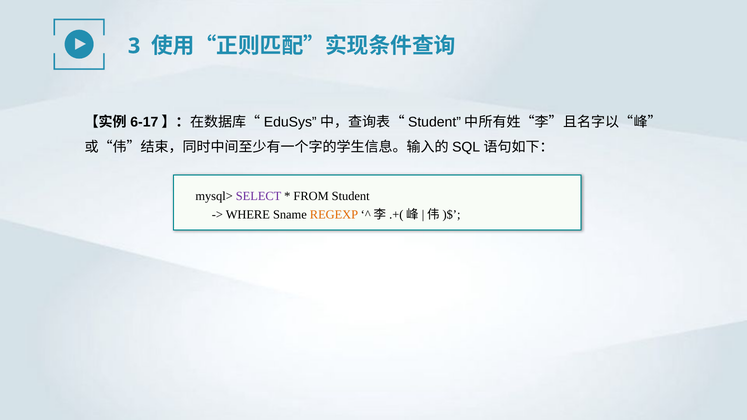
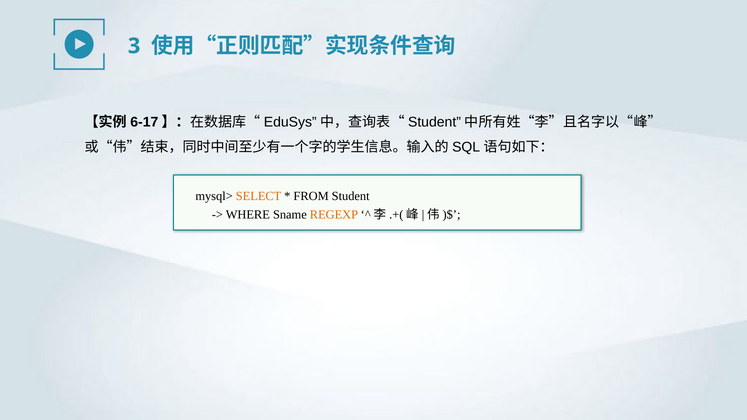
SELECT colour: purple -> orange (259, 196)
